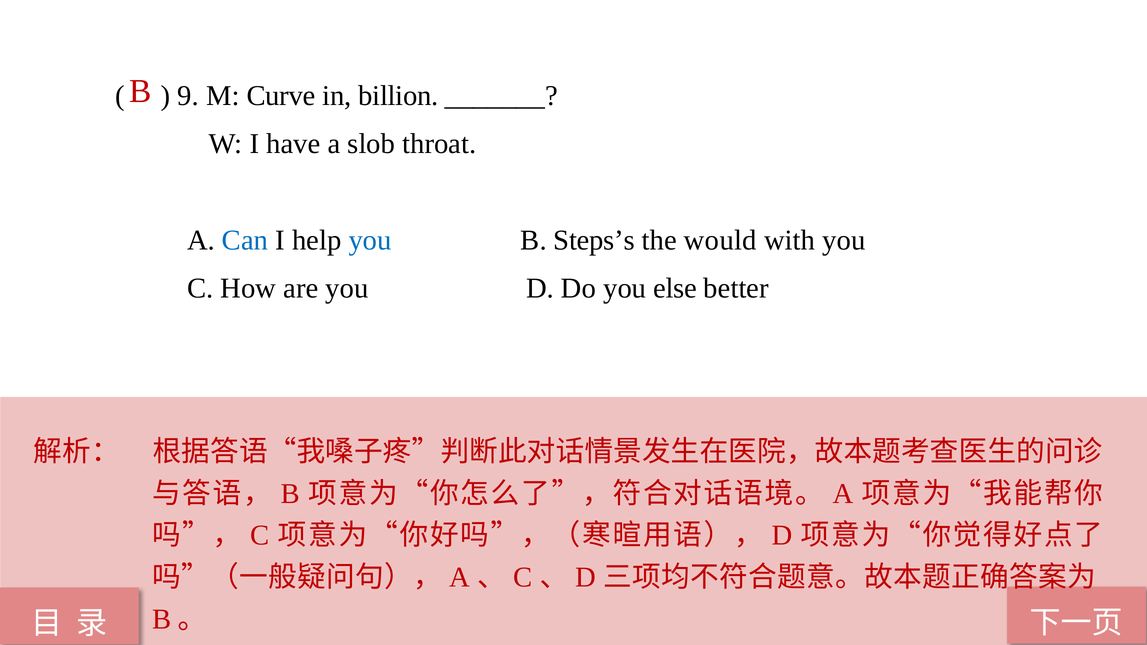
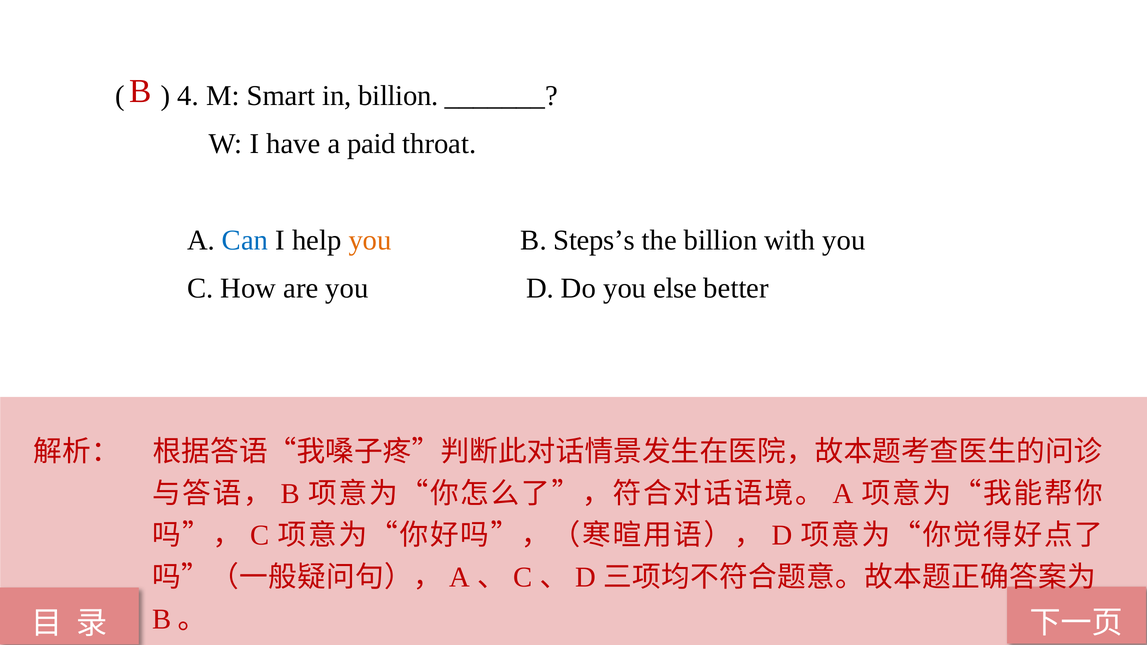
9: 9 -> 4 (188, 96)
Curve: Curve -> Smart (281, 96)
slob: slob -> paid (371, 144)
you colour: blue -> orange (370, 240)
the would: would -> billion (721, 240)
